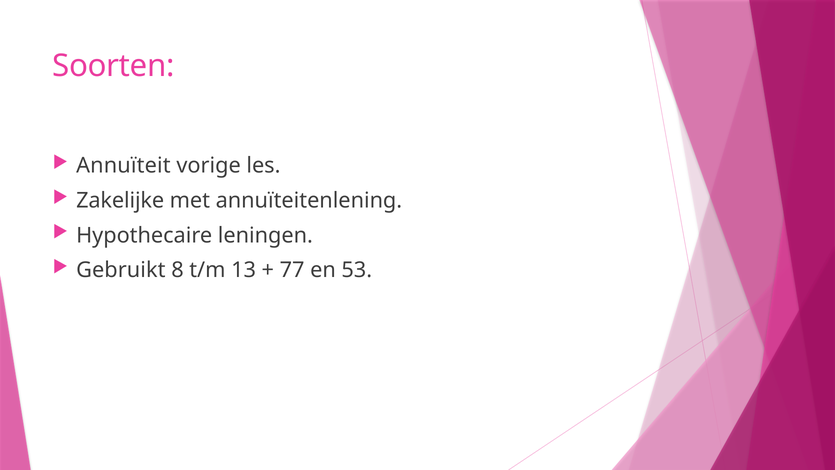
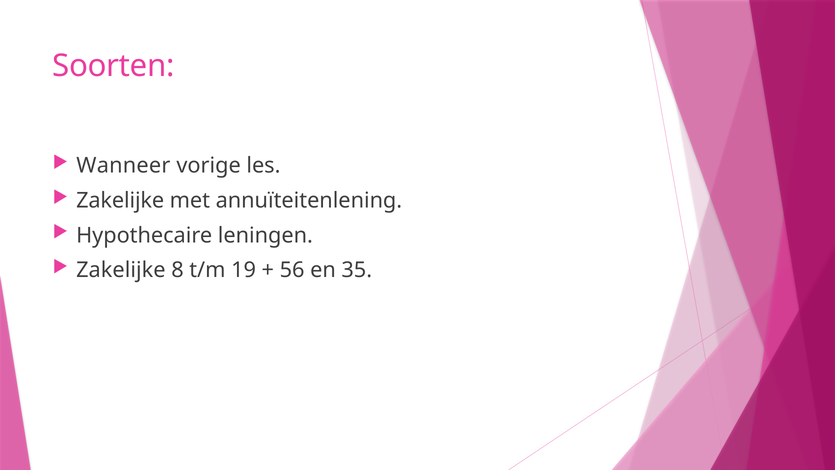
Annuïteit: Annuïteit -> Wanneer (123, 166)
Gebruikt: Gebruikt -> Zakelijke (121, 270)
13: 13 -> 19 (244, 270)
77: 77 -> 56 (292, 270)
53: 53 -> 35 (357, 270)
